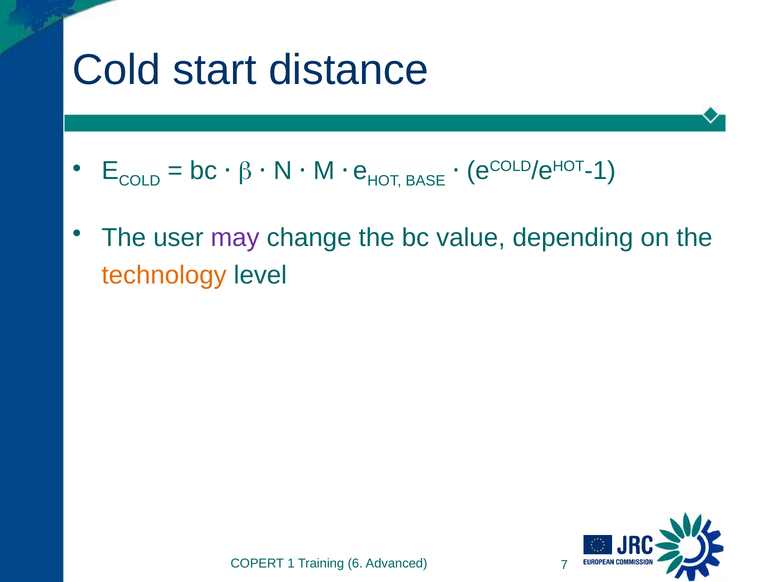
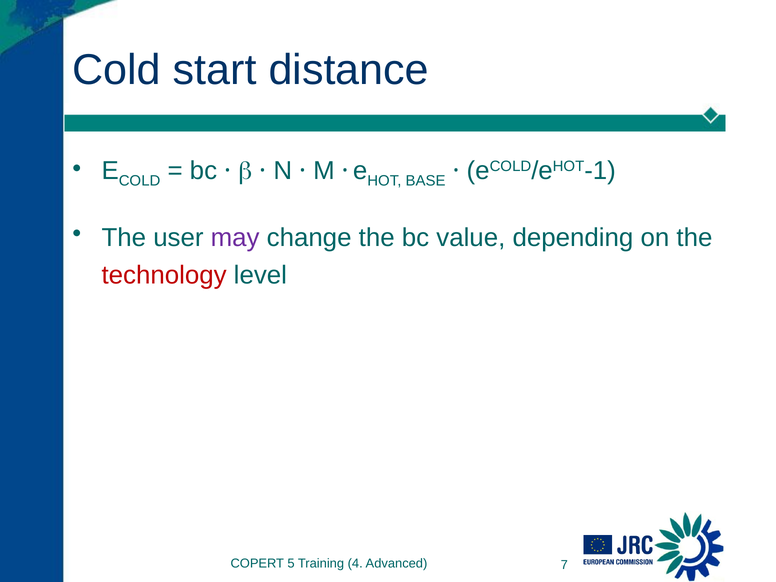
technology colour: orange -> red (164, 275)
1: 1 -> 5 (291, 563)
6: 6 -> 4 (355, 563)
